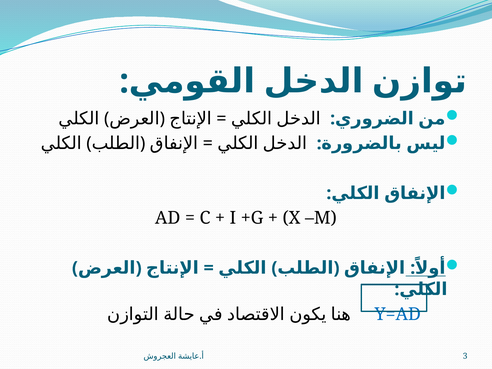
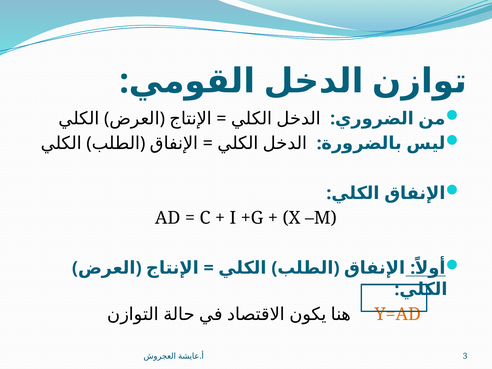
Y=AD colour: blue -> orange (398, 314)
